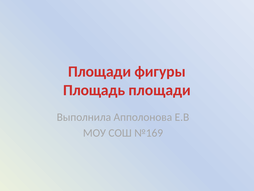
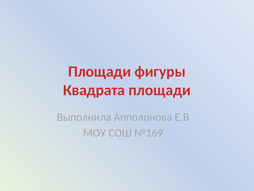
Площадь: Площадь -> Квадрата (94, 90)
